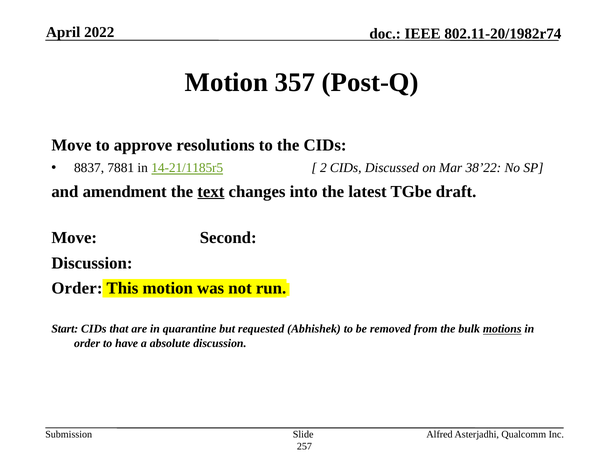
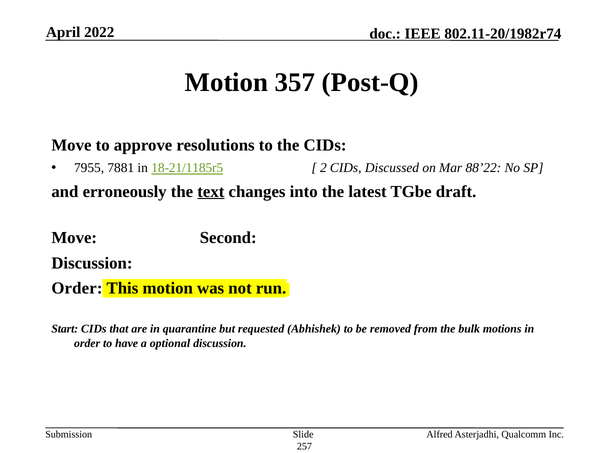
8837: 8837 -> 7955 (89, 168)
14-21/1185r5: 14-21/1185r5 -> 18-21/1185r5 (187, 168)
38’22: 38’22 -> 88’22 (483, 168)
amendment: amendment -> erroneously (125, 191)
motions underline: present -> none (502, 329)
absolute: absolute -> optional (170, 343)
